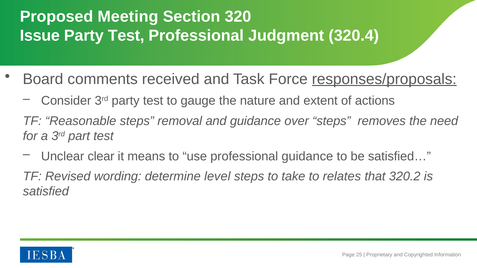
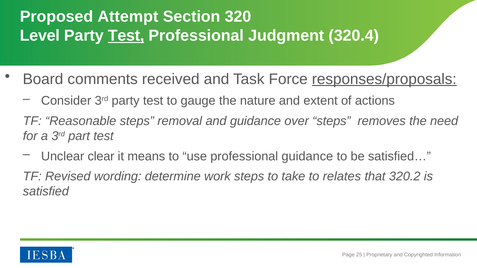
Meeting: Meeting -> Attempt (128, 17)
Issue: Issue -> Level (40, 36)
Test underline: none -> present (126, 36)
level: level -> work (217, 177)
